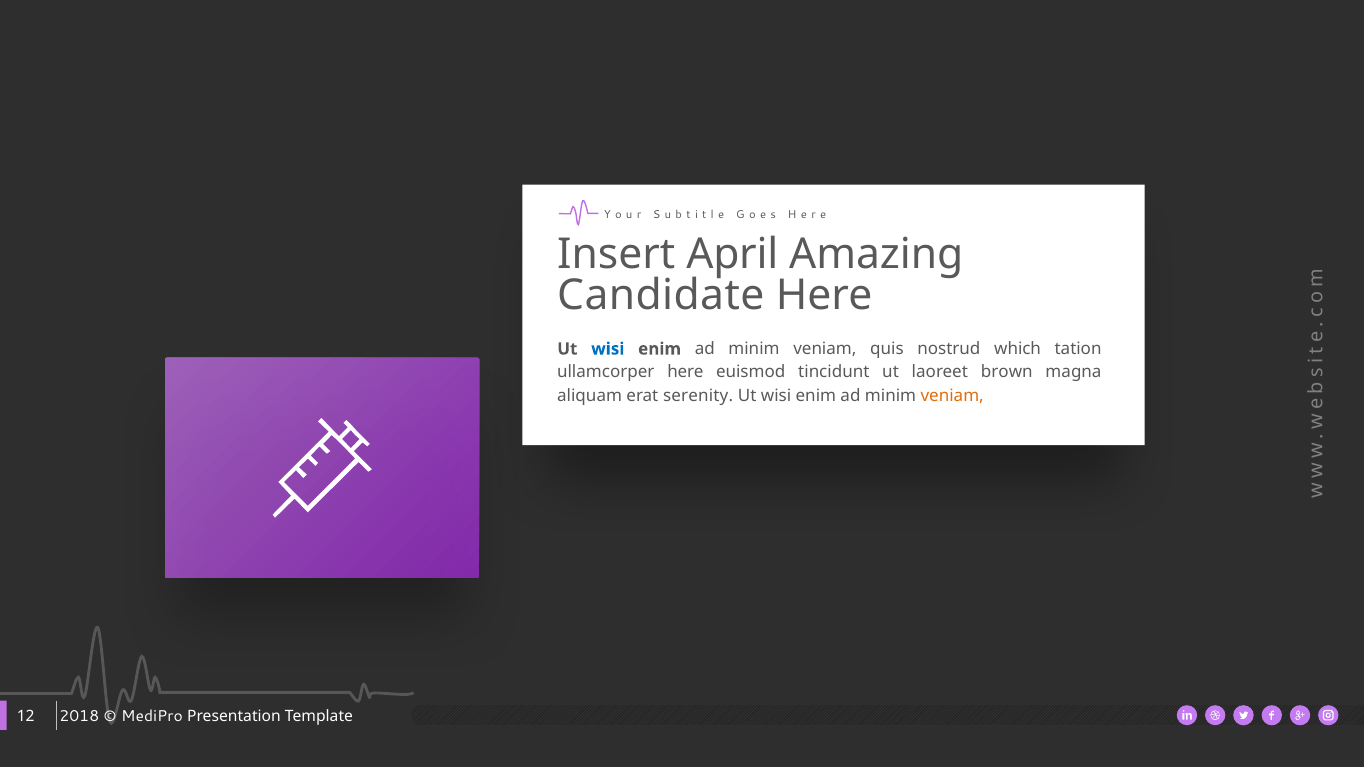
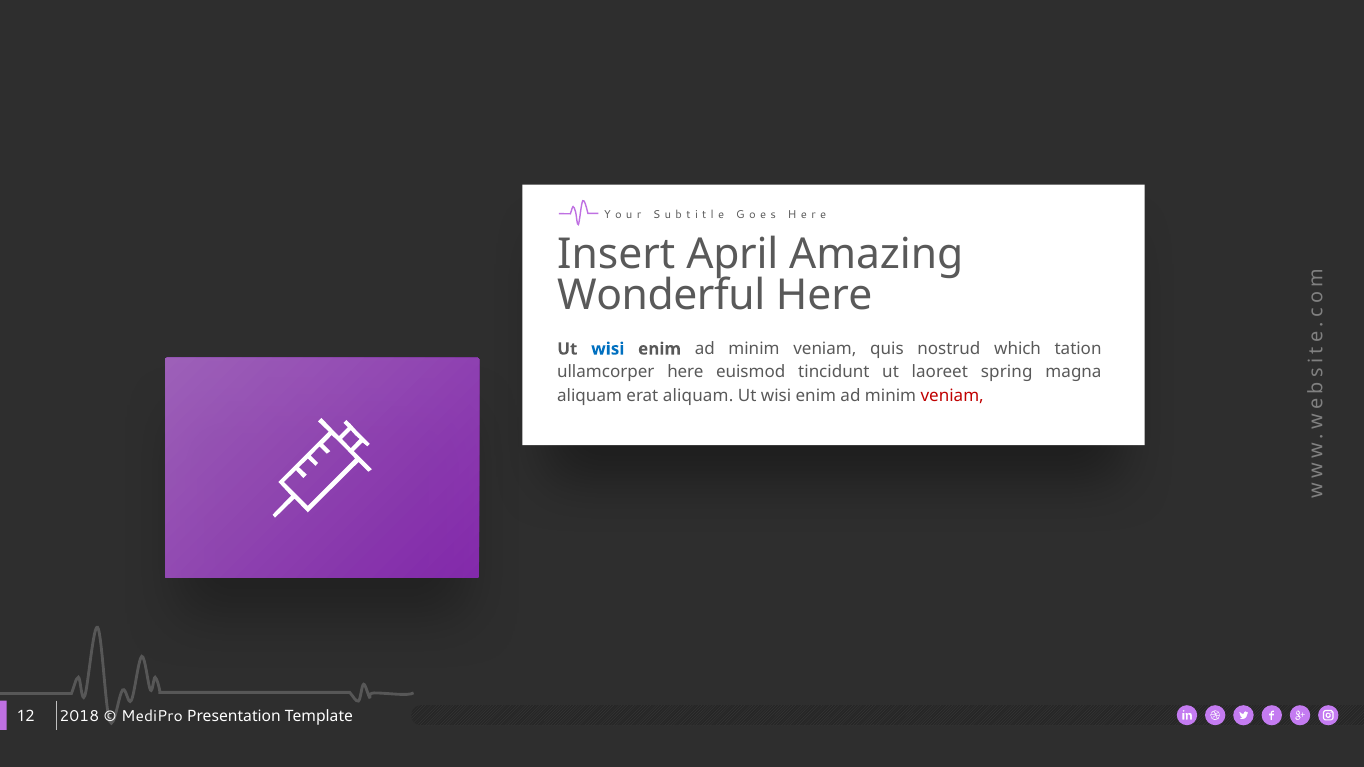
Candidate: Candidate -> Wonderful (661, 295)
brown: brown -> spring (1007, 372)
erat serenity: serenity -> aliquam (698, 396)
veniam colour: orange -> red (952, 396)
